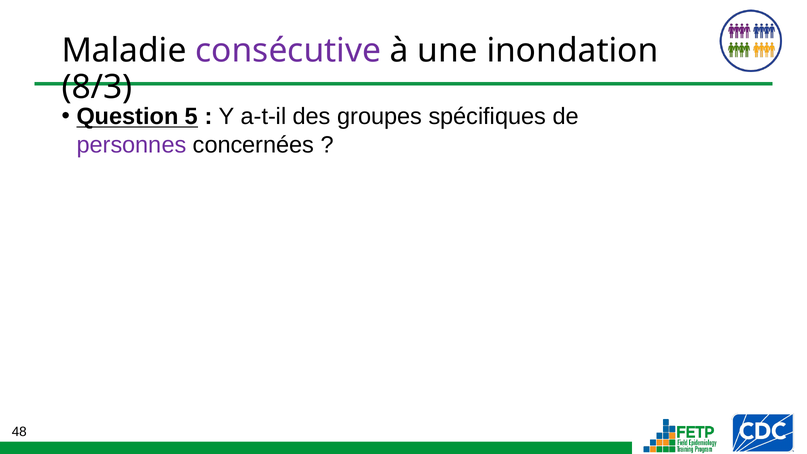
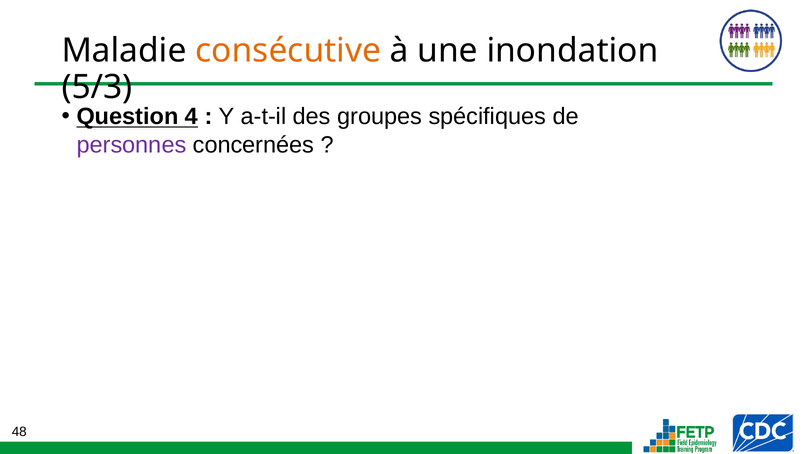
consécutive colour: purple -> orange (288, 51)
8/3: 8/3 -> 5/3 (97, 87)
5: 5 -> 4 (191, 117)
